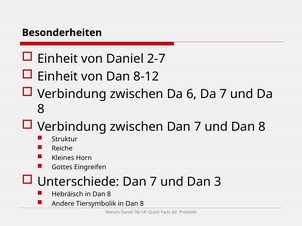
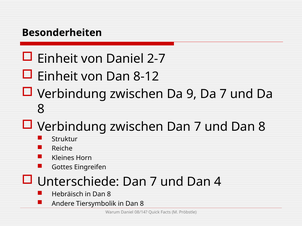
6: 6 -> 9 (192, 94)
3: 3 -> 4 (218, 182)
